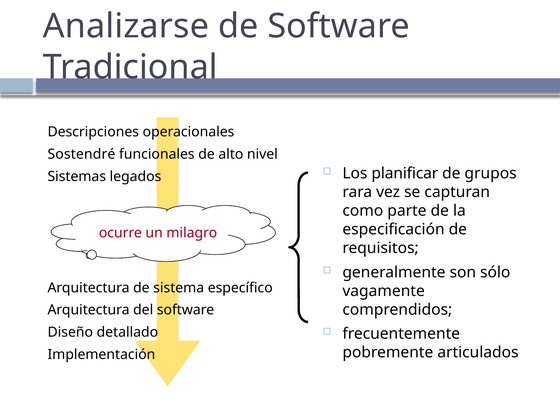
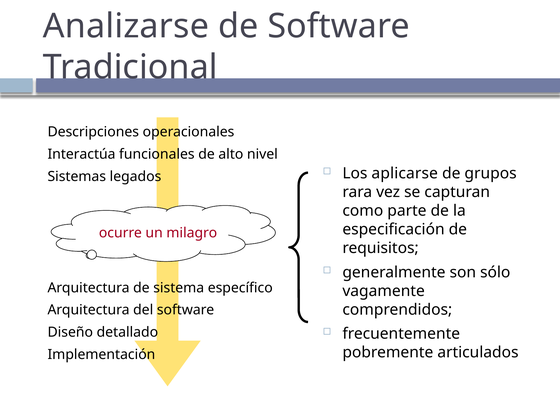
Sostendré: Sostendré -> Interactúa (82, 154)
planificar: planificar -> aplicarse (405, 173)
